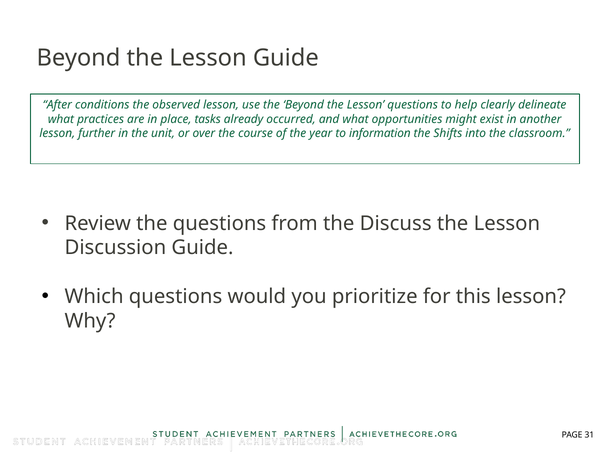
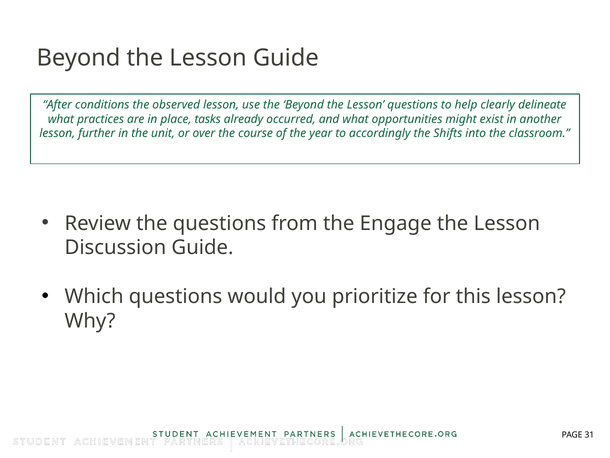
information: information -> accordingly (380, 133)
Discuss: Discuss -> Engage (396, 223)
